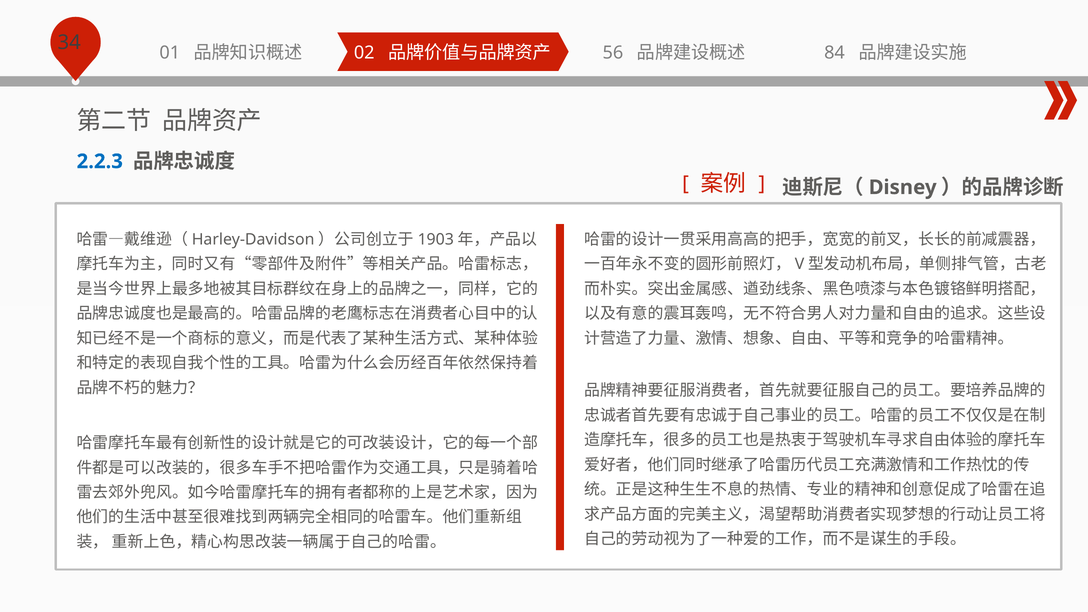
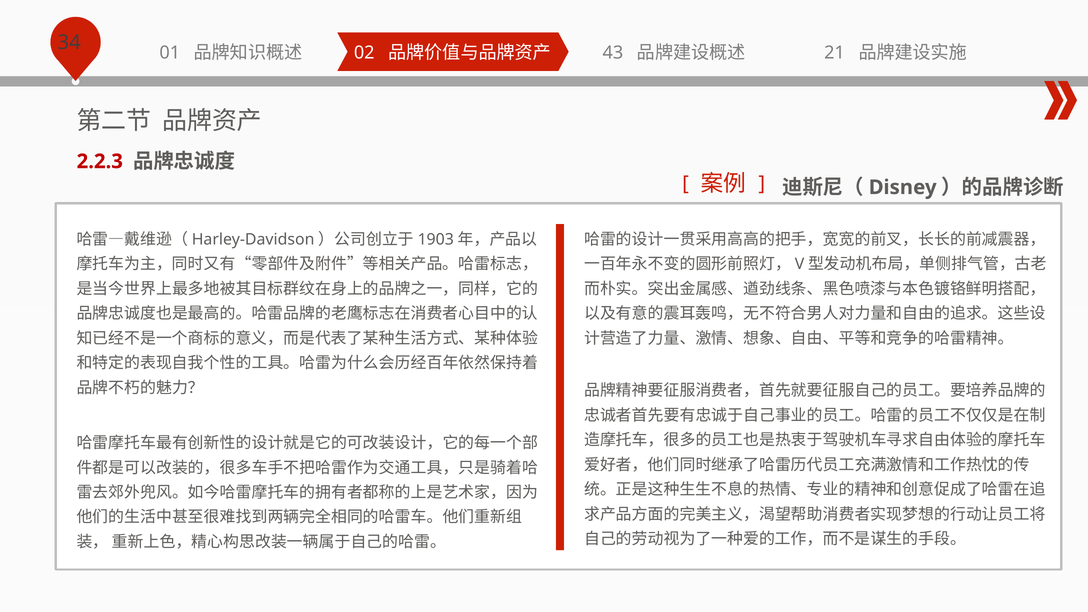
84: 84 -> 21 (835, 53)
56: 56 -> 43 (613, 53)
2.2.3 colour: blue -> red (100, 161)
